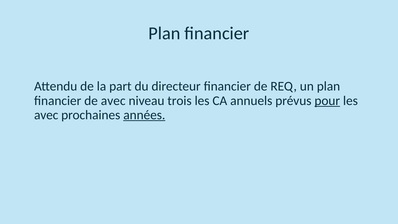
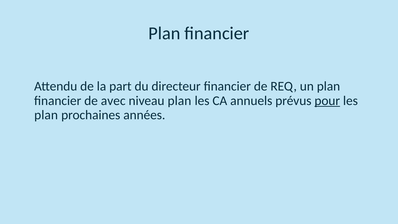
niveau trois: trois -> plan (179, 101)
avec: avec -> plan (46, 115)
années underline: present -> none (144, 115)
